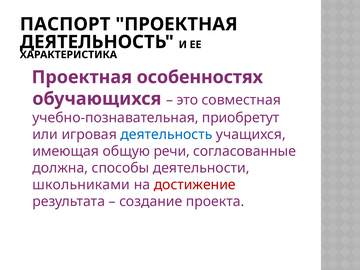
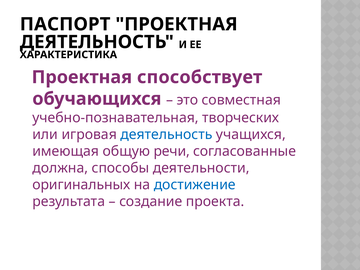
особенностях: особенностях -> способствует (200, 77)
приобретут: приобретут -> творческих (241, 118)
школьниками: школьниками -> оригинальных (81, 185)
достижение colour: red -> blue (195, 185)
